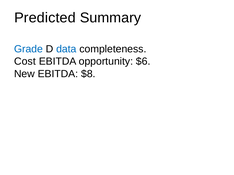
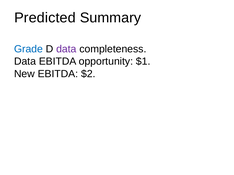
data colour: blue -> purple (66, 49)
Cost: Cost -> Data (25, 62)
$6: $6 -> $1 (143, 62)
$8: $8 -> $2 (88, 74)
